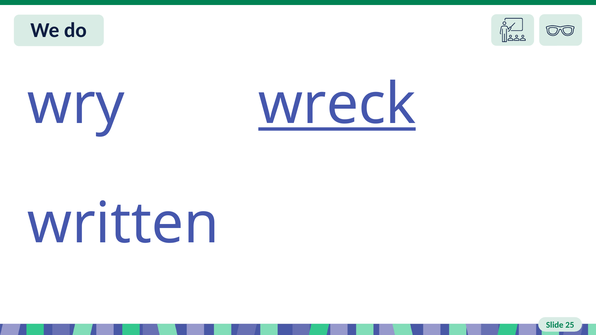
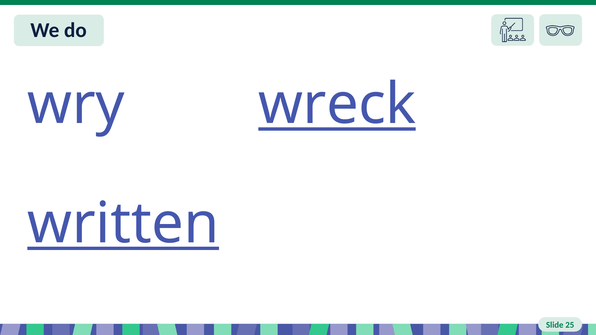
written underline: none -> present (123, 224)
